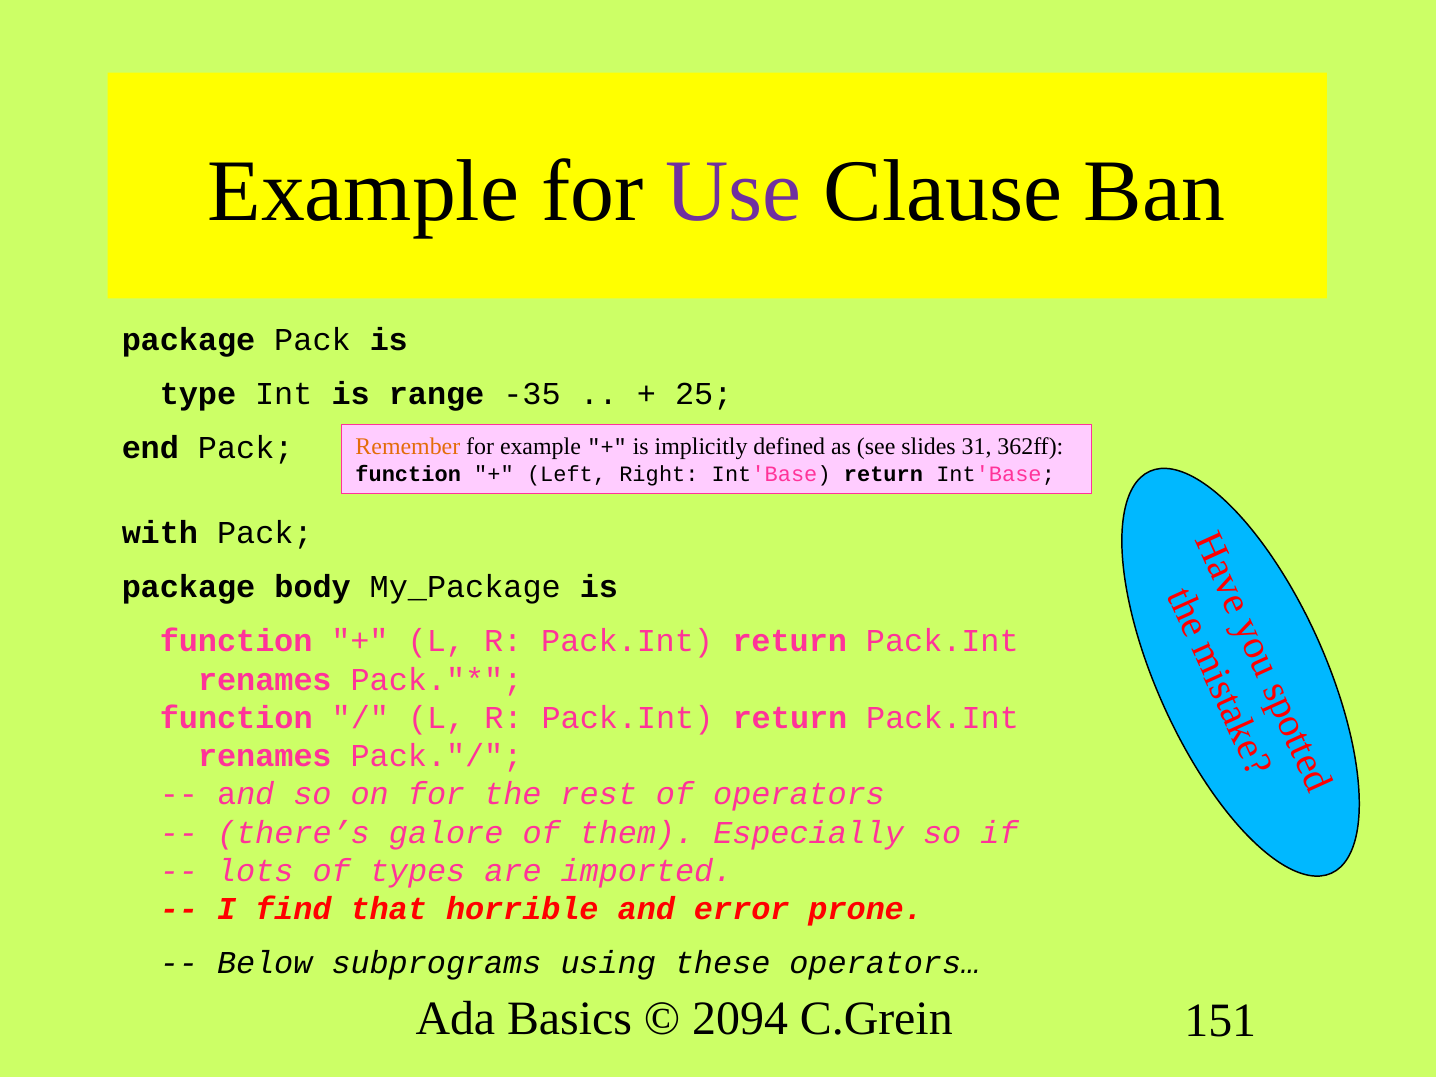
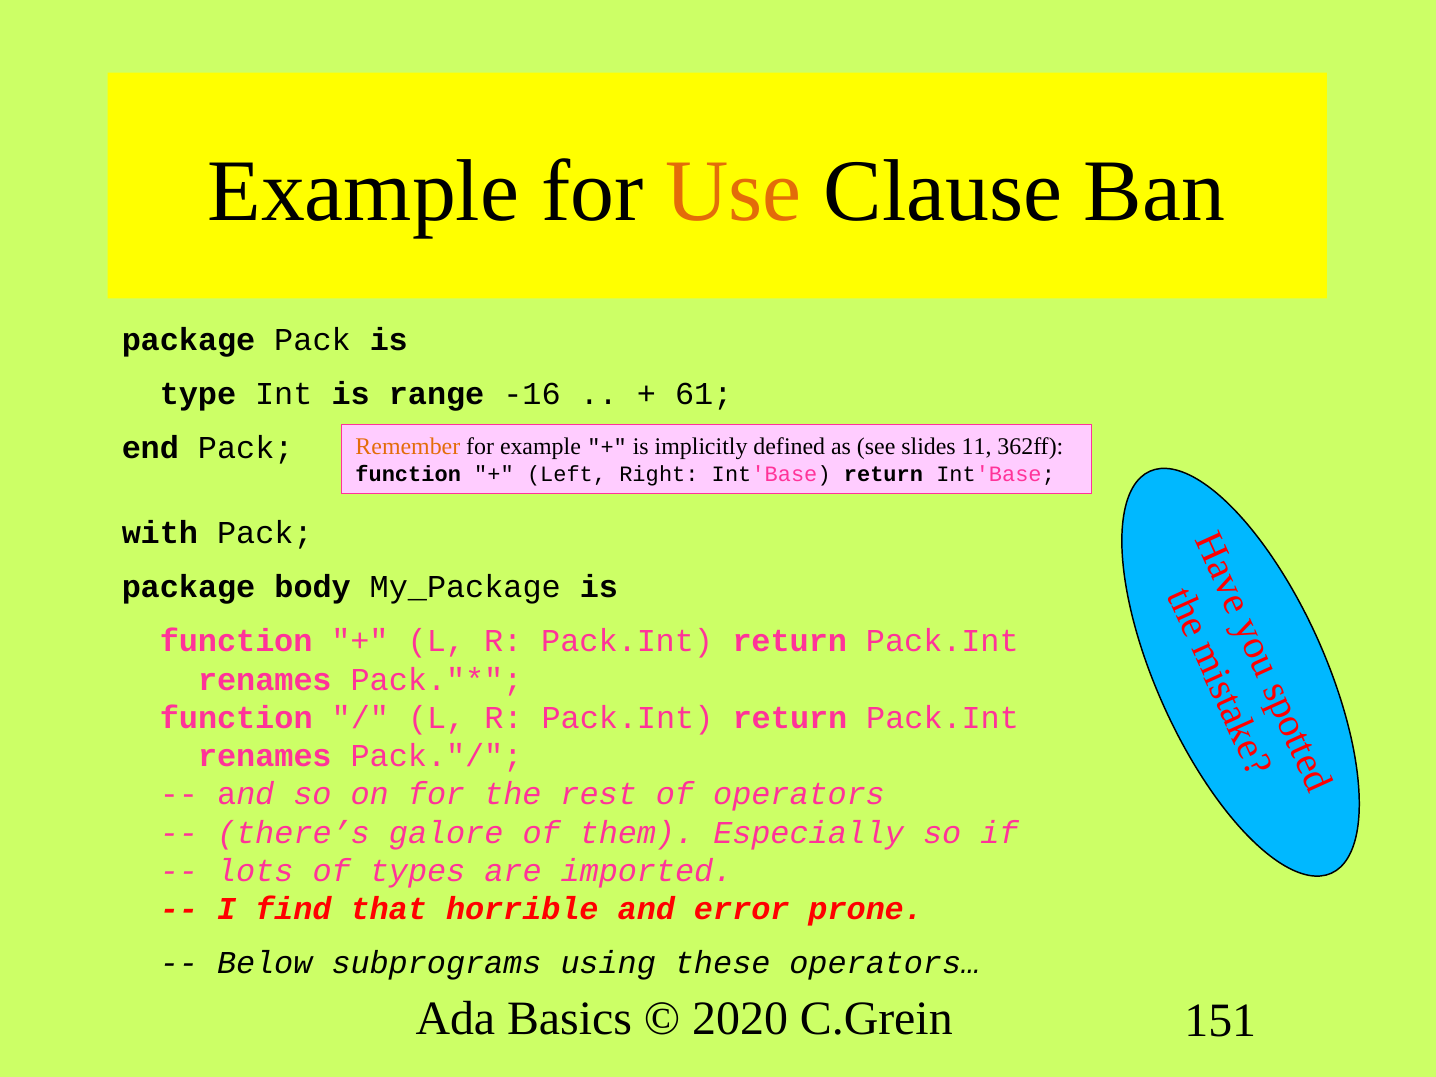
Use colour: purple -> orange (733, 192)
-35: -35 -> -16 (532, 394)
25: 25 -> 61 (704, 394)
31: 31 -> 11 (977, 447)
2094: 2094 -> 2020 (740, 1019)
